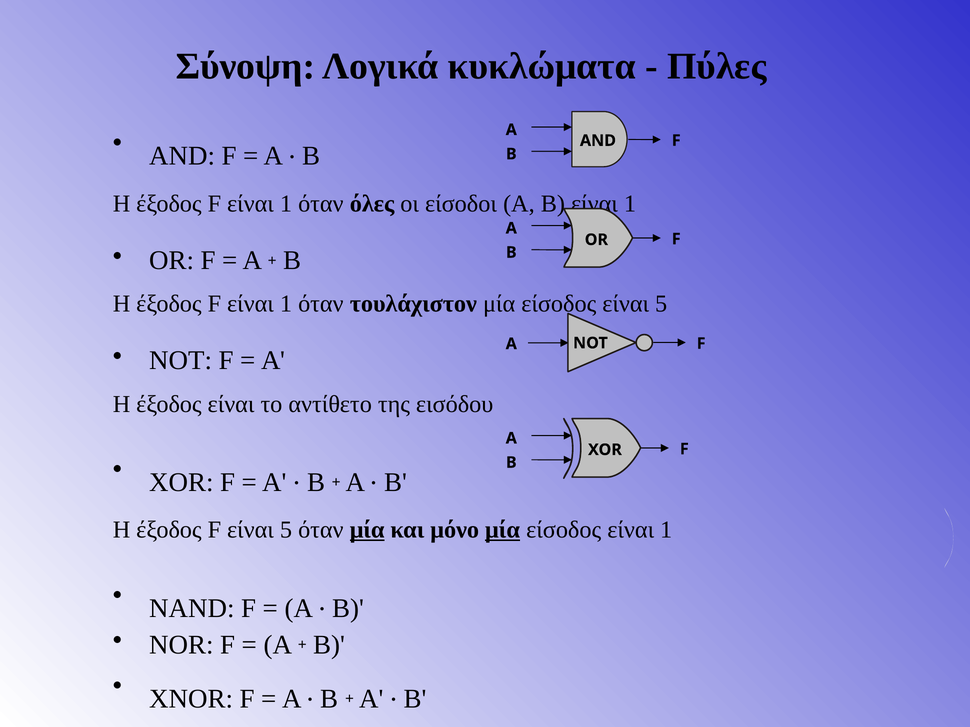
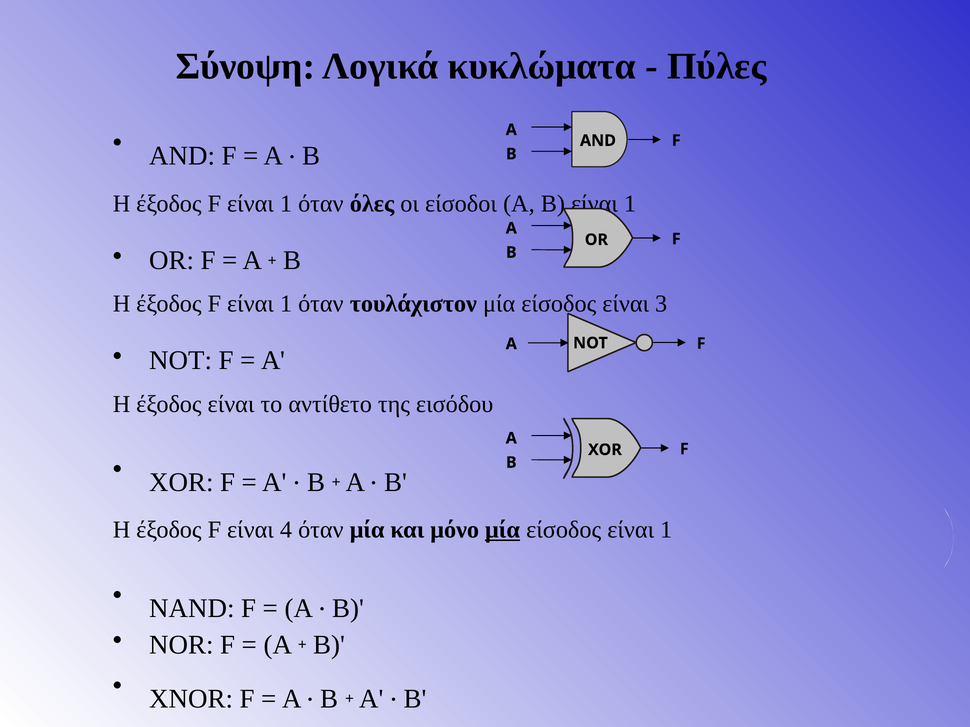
5: 5 -> 3 (661, 304)
F είναι 5: 5 -> 4 (286, 530)
μία underline: present -> none (367, 530)
